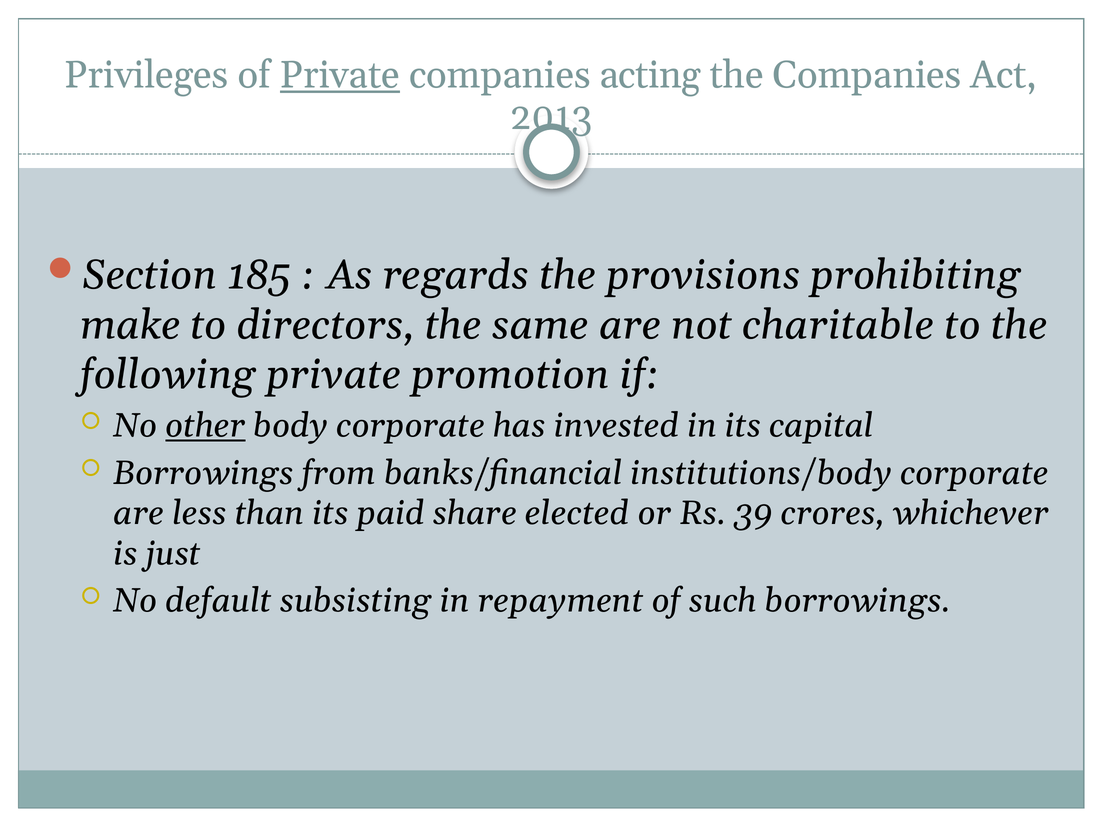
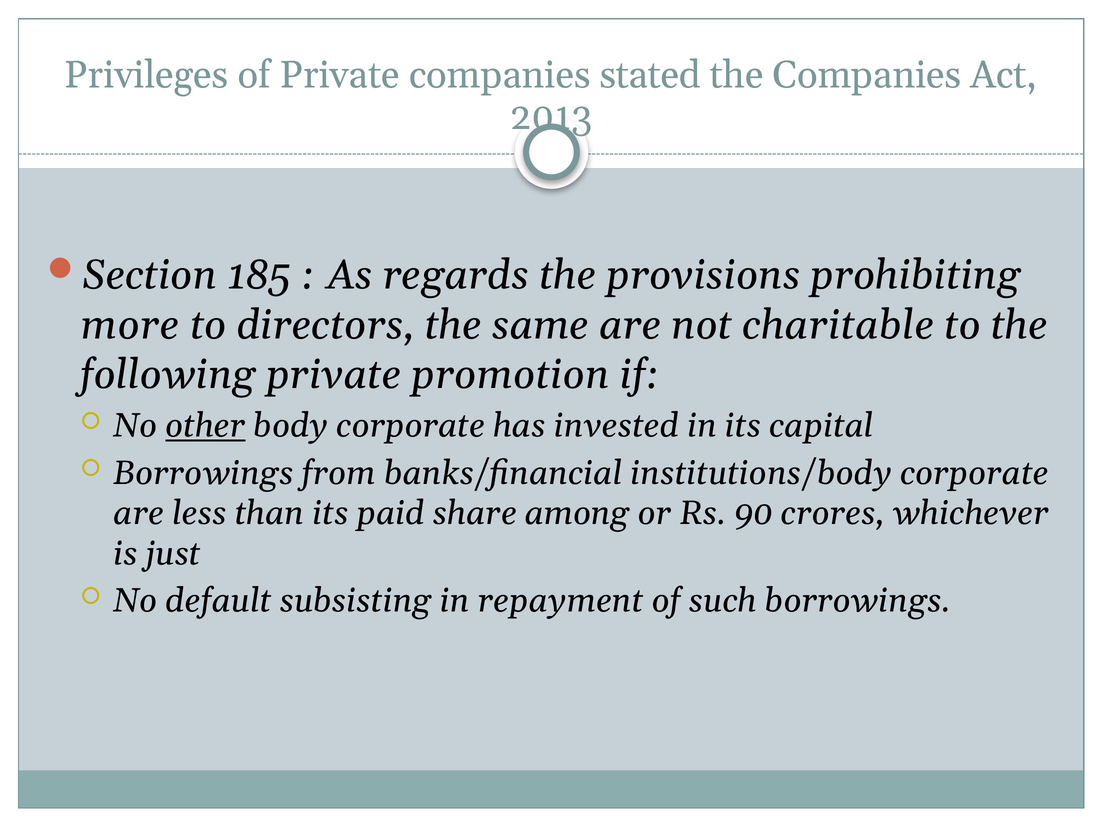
Private underline: present -> none (340, 75)
acting: acting -> stated (650, 75)
make: make -> more (130, 325)
elected: elected -> among (577, 513)
39: 39 -> 90 (754, 513)
